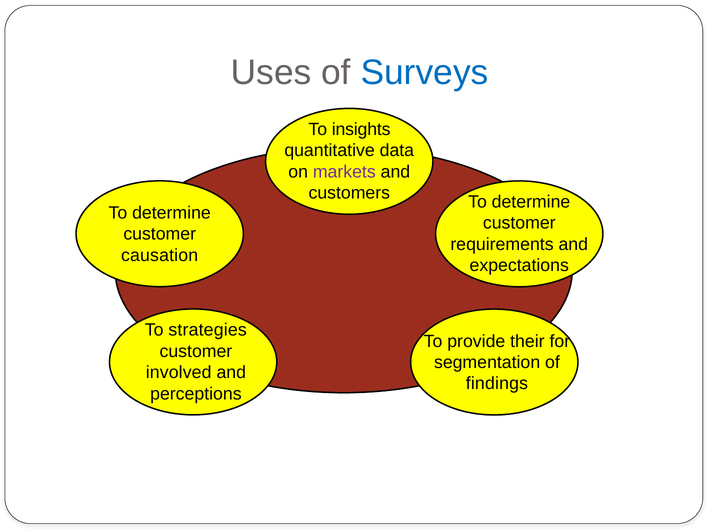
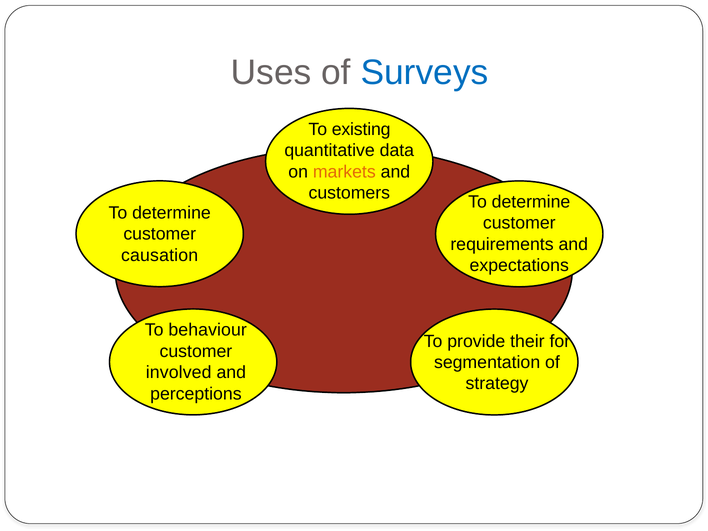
insights: insights -> existing (361, 129)
markets colour: purple -> orange (344, 172)
strategies: strategies -> behaviour (208, 330)
findings: findings -> strategy (497, 384)
